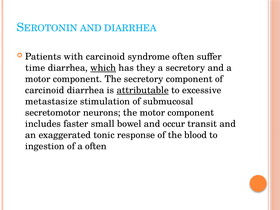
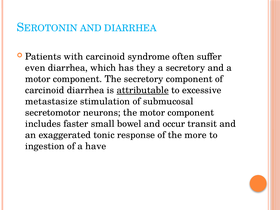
time: time -> even (35, 68)
which underline: present -> none (103, 68)
blood: blood -> more (196, 135)
a often: often -> have (96, 146)
